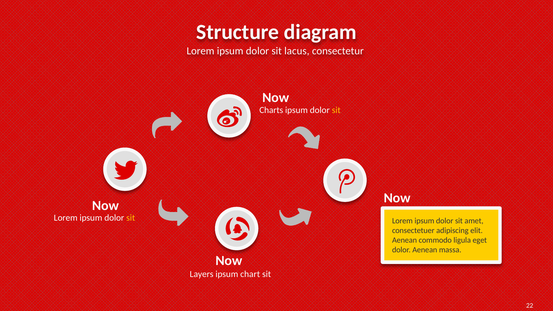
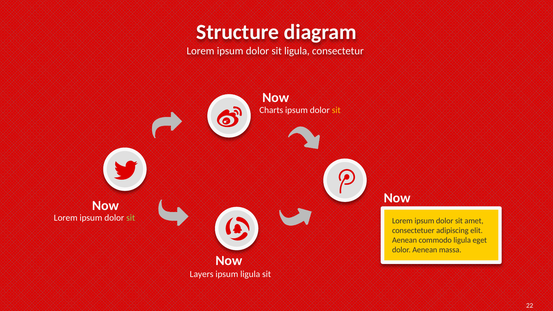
sit lacus: lacus -> ligula (297, 51)
sit colour: yellow -> light green (131, 218)
ipsum chart: chart -> ligula (250, 274)
